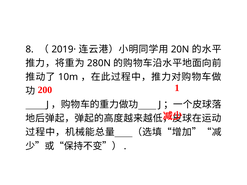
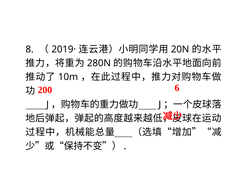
1: 1 -> 6 (177, 88)
